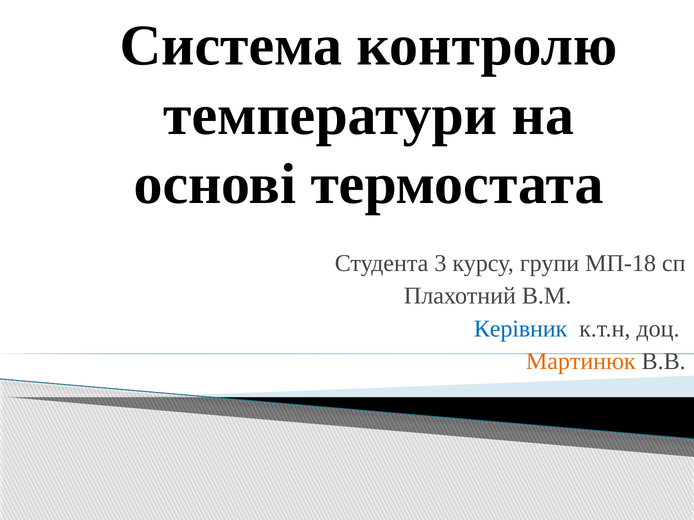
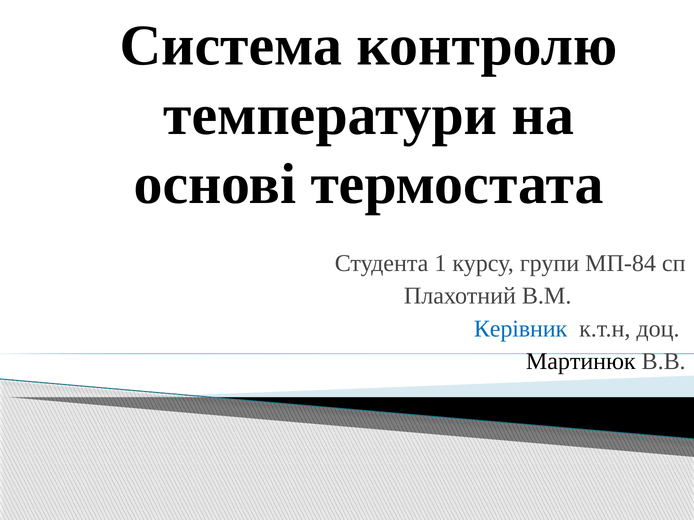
3: 3 -> 1 (440, 263)
МП-18: МП-18 -> МП-84 (621, 263)
Мартинюк colour: orange -> black (581, 362)
